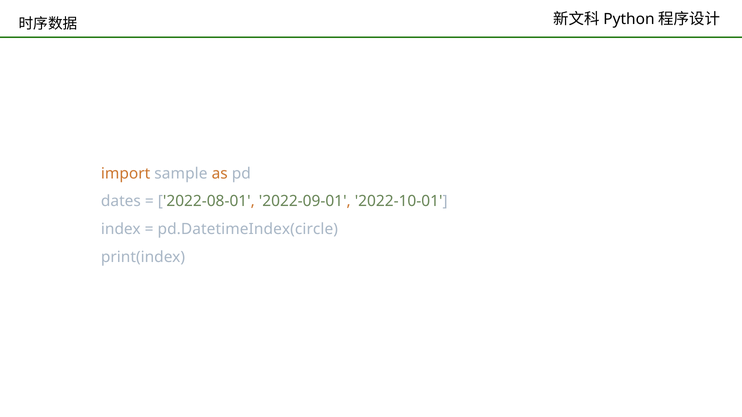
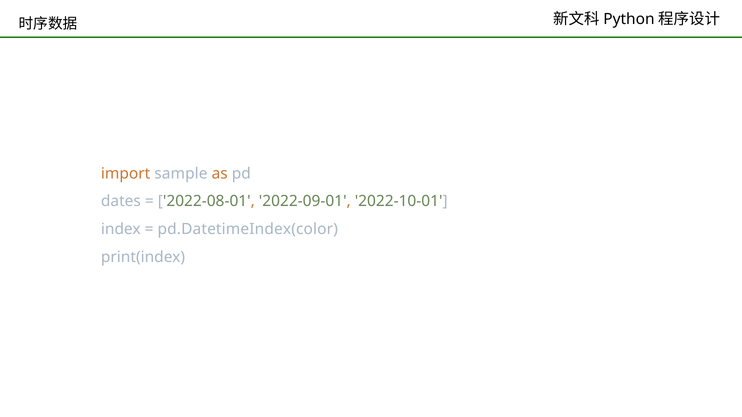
pd.DatetimeIndex(circle: pd.DatetimeIndex(circle -> pd.DatetimeIndex(color (248, 229)
